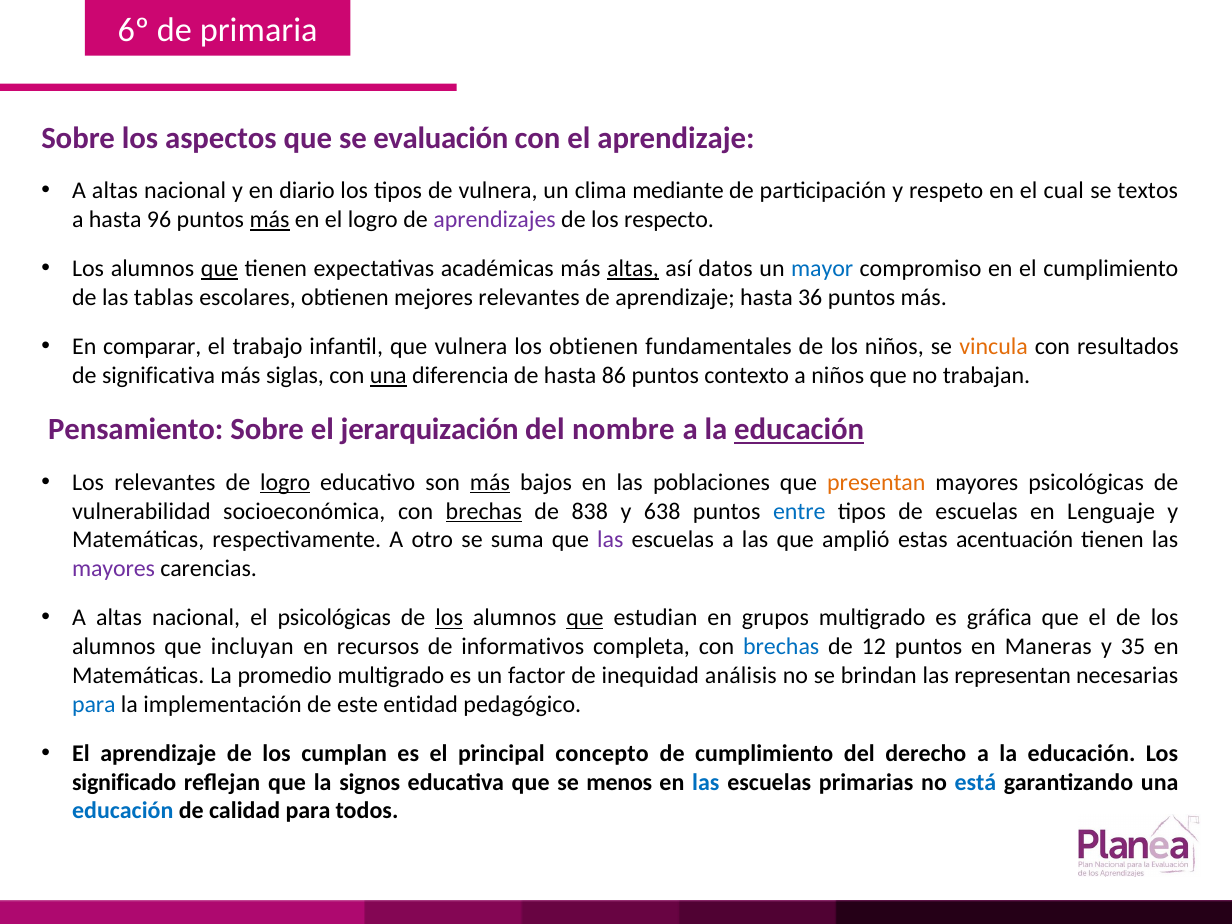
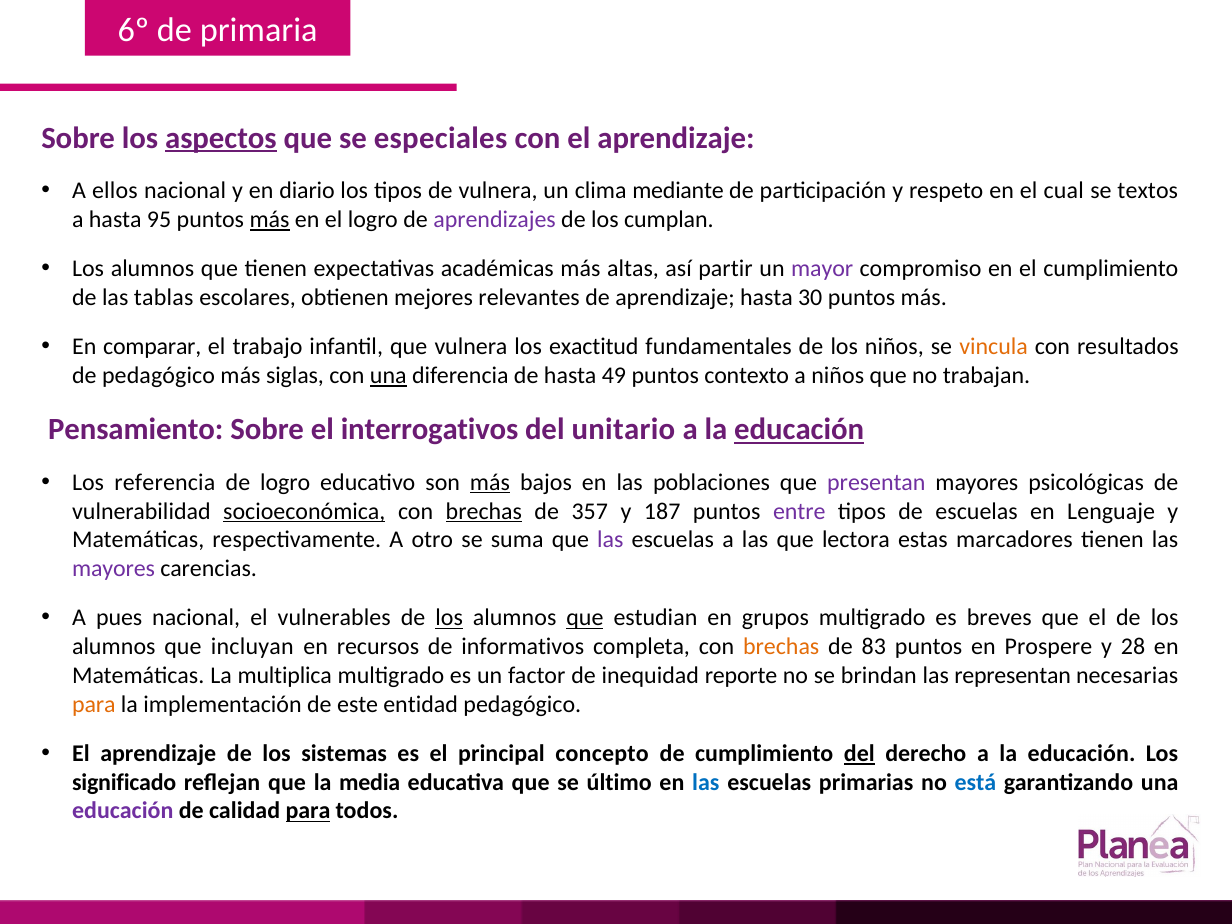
aspectos underline: none -> present (221, 138)
evaluación: evaluación -> especiales (441, 138)
altas: altas -> ellos (115, 191)
96: 96 -> 95 (159, 220)
respecto: respecto -> cumplan (669, 220)
que underline: present -> none (220, 269)
altas underline: present -> none (633, 269)
datos: datos -> partir (726, 269)
mayor colour: blue -> purple (822, 269)
36: 36 -> 30 (810, 298)
los obtienen: obtienen -> exactitud (594, 347)
de significativa: significativa -> pedagógico (159, 376)
86: 86 -> 49 (614, 376)
jerarquización: jerarquización -> interrogativos (430, 430)
nombre: nombre -> unitario (623, 430)
Los relevantes: relevantes -> referencia (165, 482)
logro underline: present -> none (285, 482)
presentan colour: orange -> purple (876, 482)
socioeconómica underline: none -> present (304, 511)
838: 838 -> 357 (590, 511)
638: 638 -> 187 (662, 511)
entre colour: blue -> purple (799, 511)
amplió: amplió -> lectora (856, 540)
acentuación: acentuación -> marcadores (1014, 540)
altas: altas -> pues (119, 618)
el psicológicas: psicológicas -> vulnerables (334, 618)
gráfica: gráfica -> breves (999, 618)
brechas colour: blue -> orange (781, 647)
12: 12 -> 83 (874, 647)
Maneras: Maneras -> Prospere (1048, 647)
35: 35 -> 28 (1133, 647)
promedio: promedio -> multiplica (285, 676)
análisis: análisis -> reporte (741, 676)
para colour: blue -> orange (94, 704)
cumplan: cumplan -> sistemas (344, 754)
del underline: none -> present (859, 754)
signos: signos -> media (370, 782)
menos: menos -> último (619, 782)
educación colour: blue -> purple (123, 811)
para underline: none -> present (308, 811)
